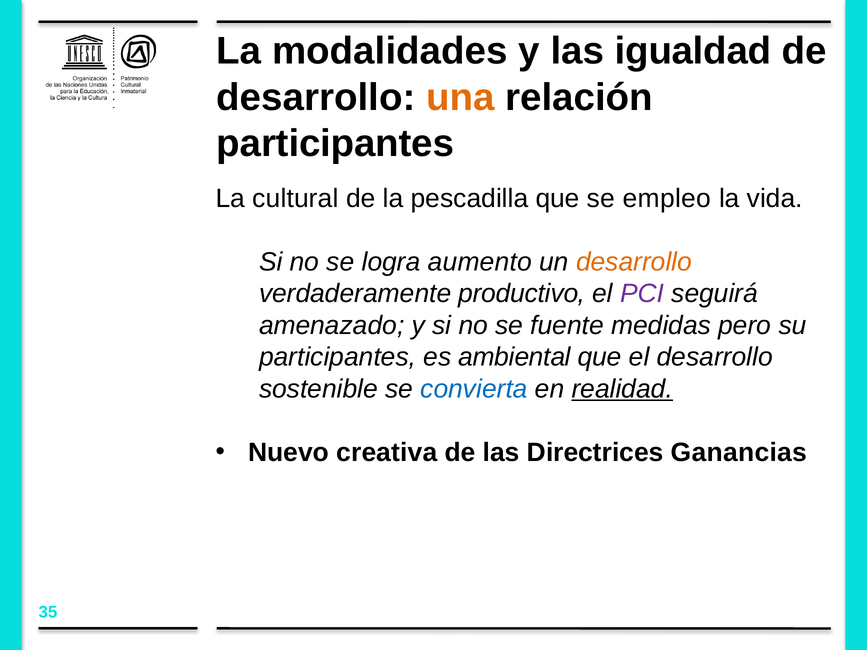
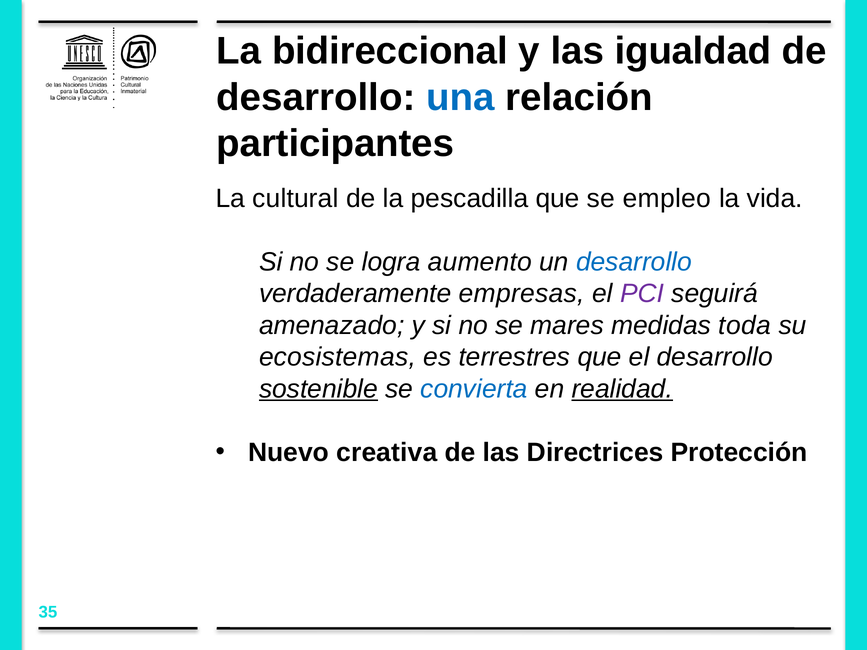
modalidades: modalidades -> bidireccional (390, 51)
una colour: orange -> blue (460, 98)
desarrollo colour: orange -> blue (634, 262)
productivo: productivo -> empresas (522, 294)
fuente: fuente -> mares (567, 326)
pero: pero -> toda (745, 326)
participantes: participantes -> ecosistemas (337, 357)
ambiental: ambiental -> terrestres (514, 357)
sostenible underline: none -> present (318, 389)
Ganancias: Ganancias -> Protección (739, 453)
